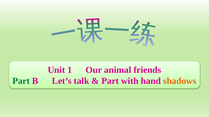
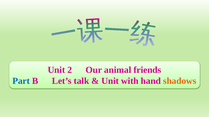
1: 1 -> 2 (70, 70)
Part colour: green -> blue (21, 81)
Part: Part -> Unit (110, 81)
